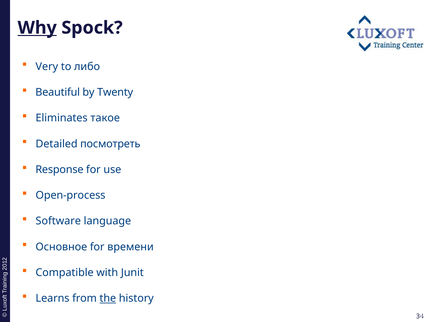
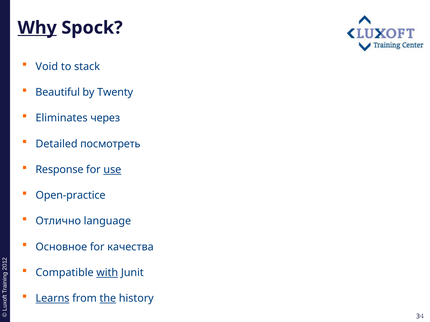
Very: Very -> Void (47, 67)
либо: либо -> stack (87, 67)
такое: такое -> через (105, 118)
use underline: none -> present (112, 170)
Open-process: Open-process -> Open-practice (71, 196)
Software: Software -> Отлично (58, 221)
времени: времени -> качества (131, 247)
with underline: none -> present (107, 273)
Learns underline: none -> present (53, 299)
